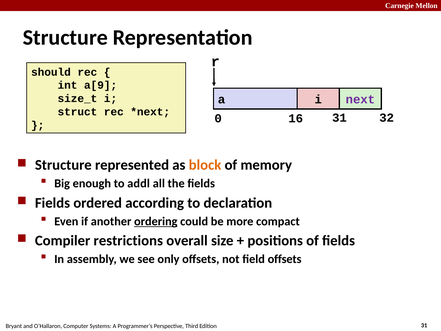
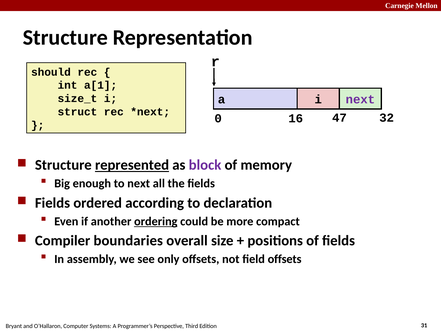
a[9: a[9 -> a[1 (101, 85)
16 31: 31 -> 47 (339, 118)
represented underline: none -> present (132, 165)
block colour: orange -> purple (205, 165)
to addl: addl -> next (139, 183)
restrictions: restrictions -> boundaries (128, 240)
